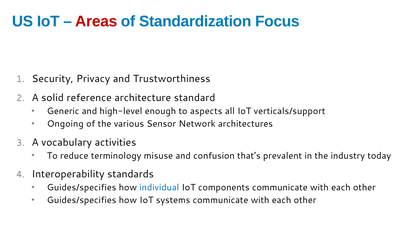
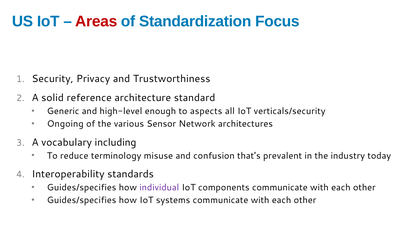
verticals/support: verticals/support -> verticals/security (290, 111)
activities: activities -> including (116, 142)
individual colour: blue -> purple (159, 187)
